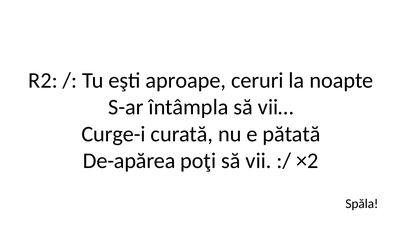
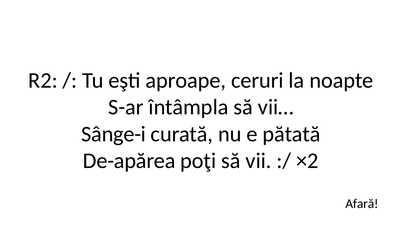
Curge-i: Curge-i -> Sânge-i (114, 134)
Spăla: Spăla -> Afară (362, 204)
